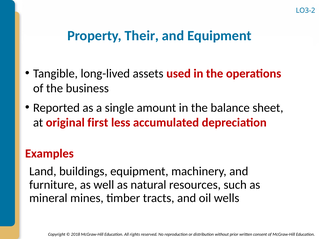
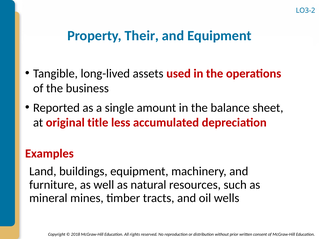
first: first -> title (98, 123)
